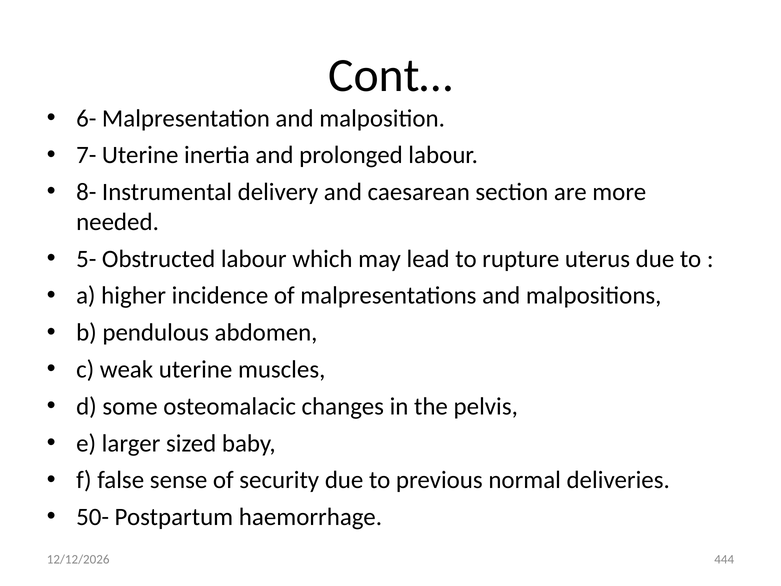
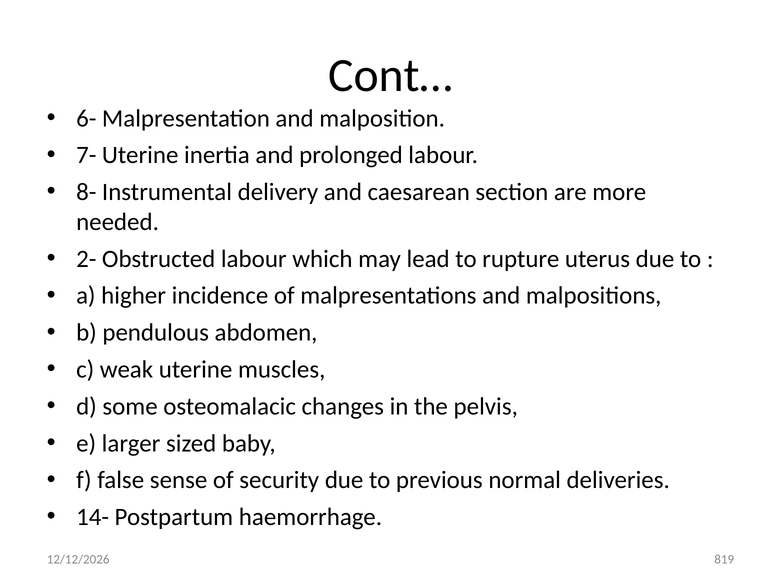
5-: 5- -> 2- (86, 259)
50-: 50- -> 14- (93, 517)
444: 444 -> 819 (724, 559)
